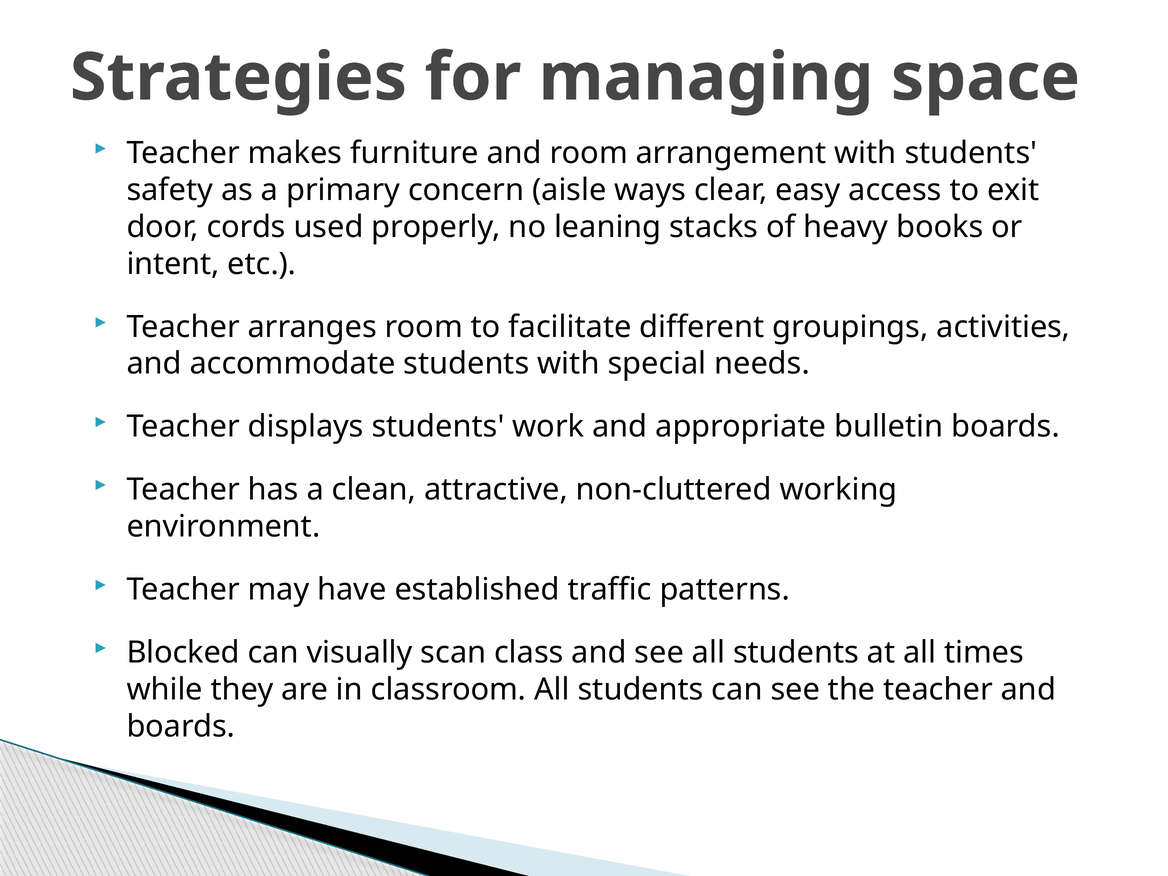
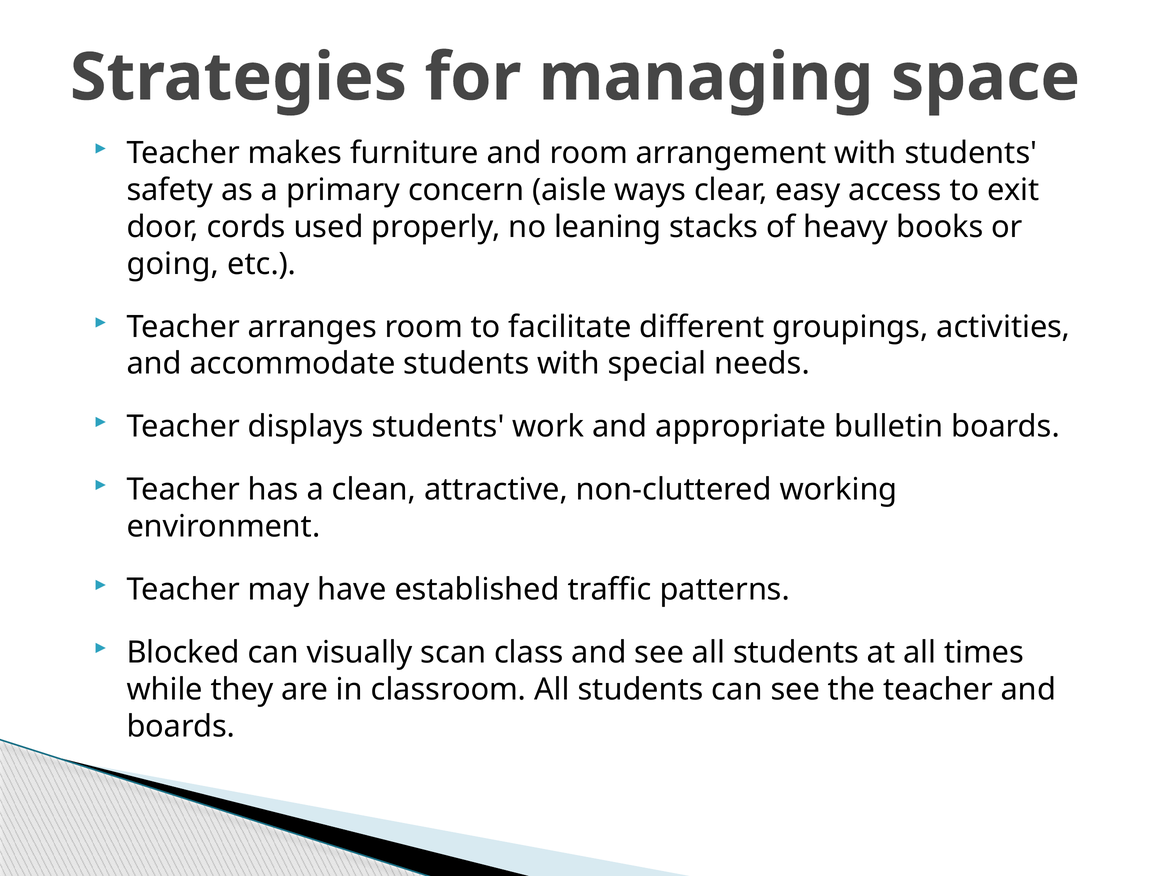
intent: intent -> going (173, 264)
